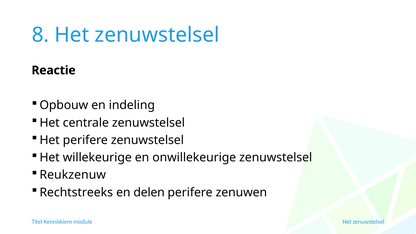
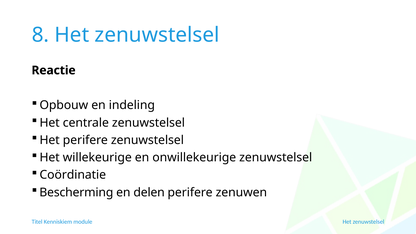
Reukzenuw: Reukzenuw -> Coördinatie (73, 175)
Rechtstreeks: Rechtstreeks -> Bescherming (76, 192)
